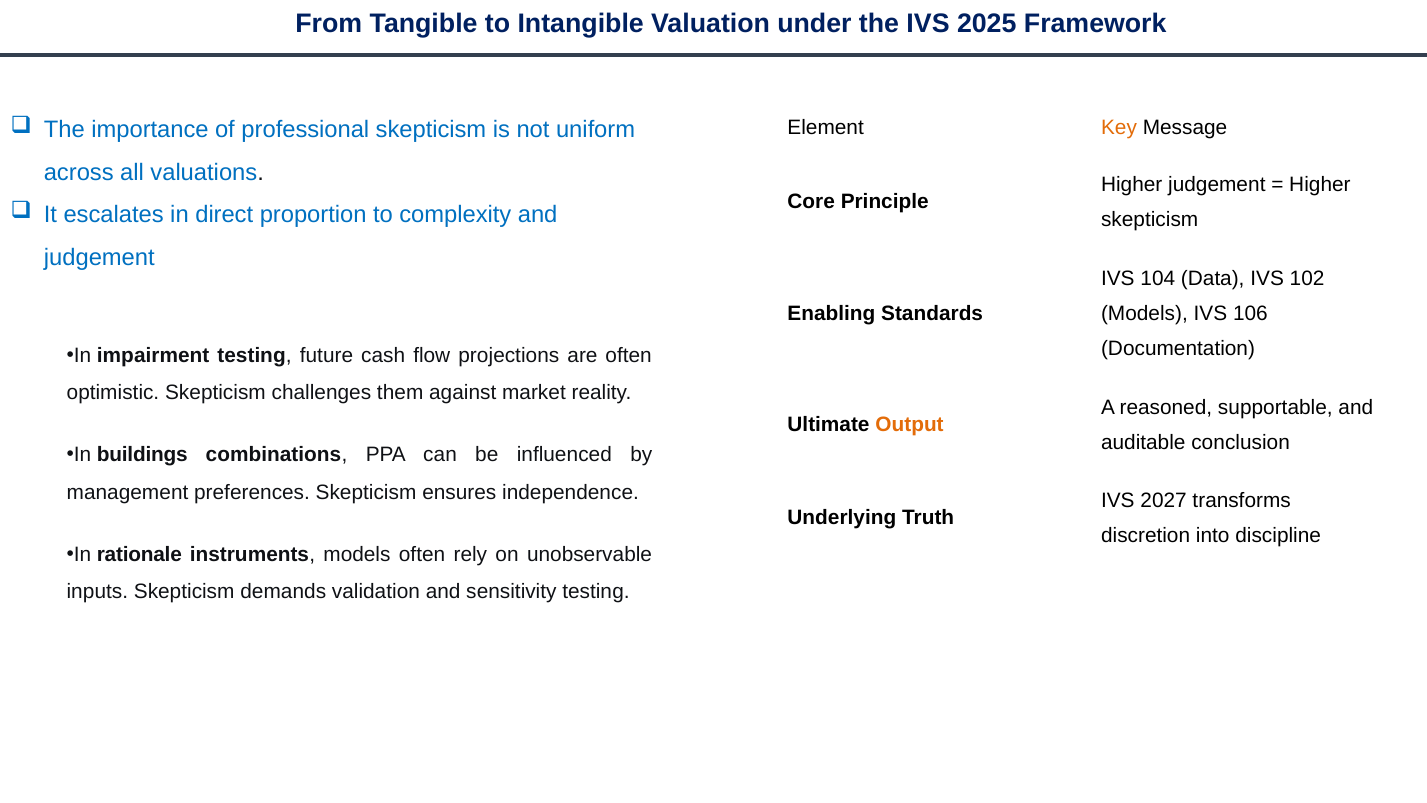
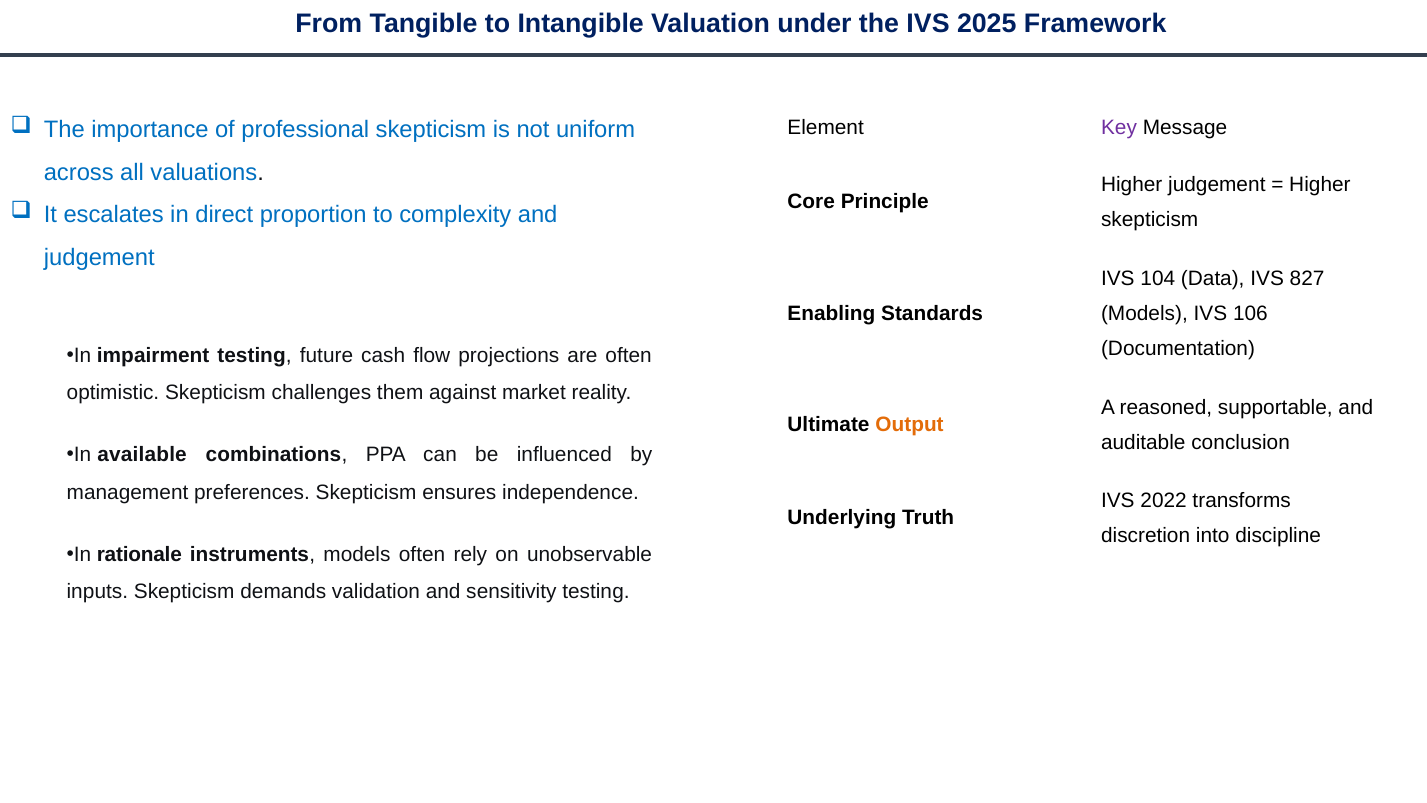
Key colour: orange -> purple (1119, 128)
102: 102 -> 827 (1307, 278)
buildings: buildings -> available (142, 455)
2027: 2027 -> 2022 (1164, 500)
